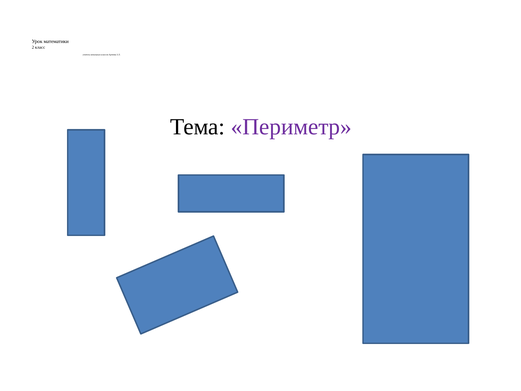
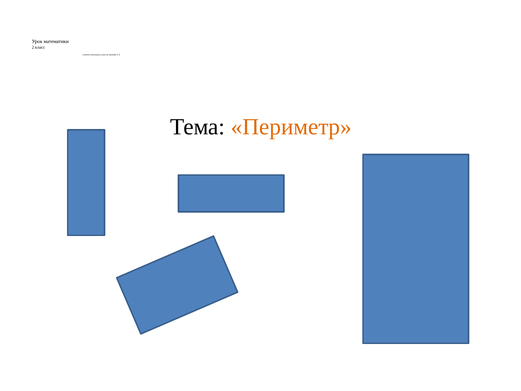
Периметр colour: purple -> orange (291, 127)
